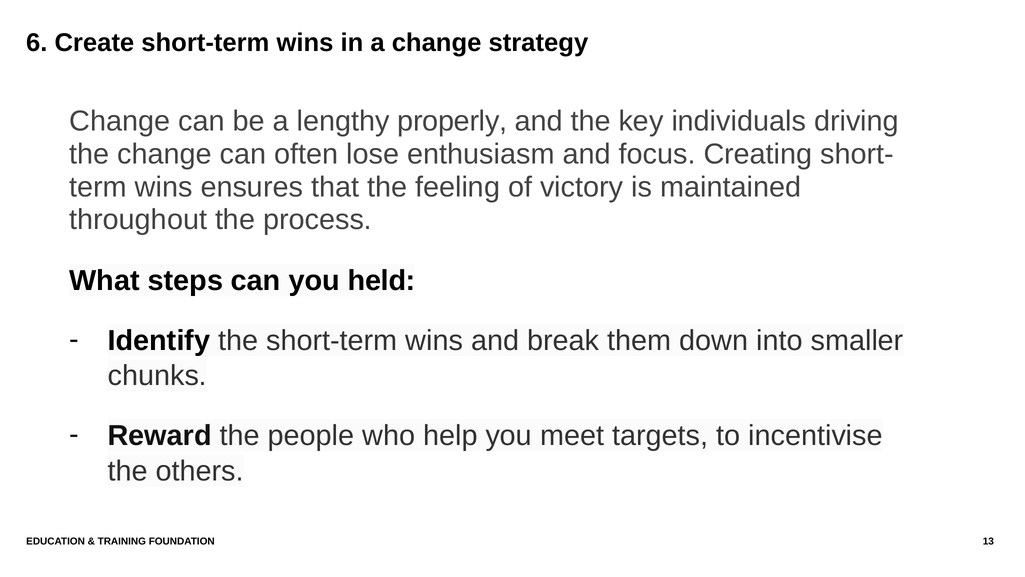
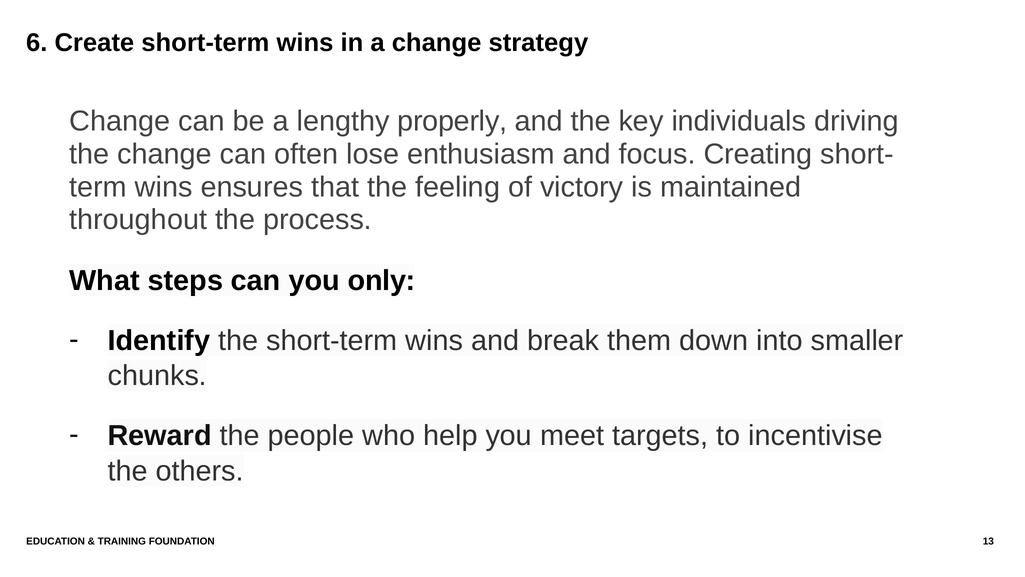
held: held -> only (382, 280)
